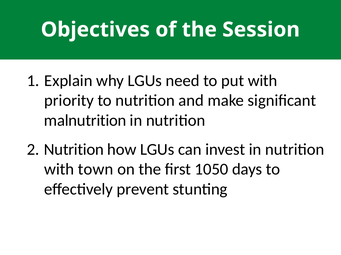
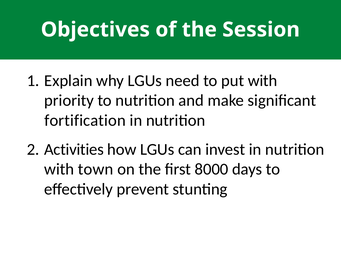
malnutrition: malnutrition -> fortification (85, 121)
Nutrition: Nutrition -> Activities (74, 150)
1050: 1050 -> 8000 (212, 170)
